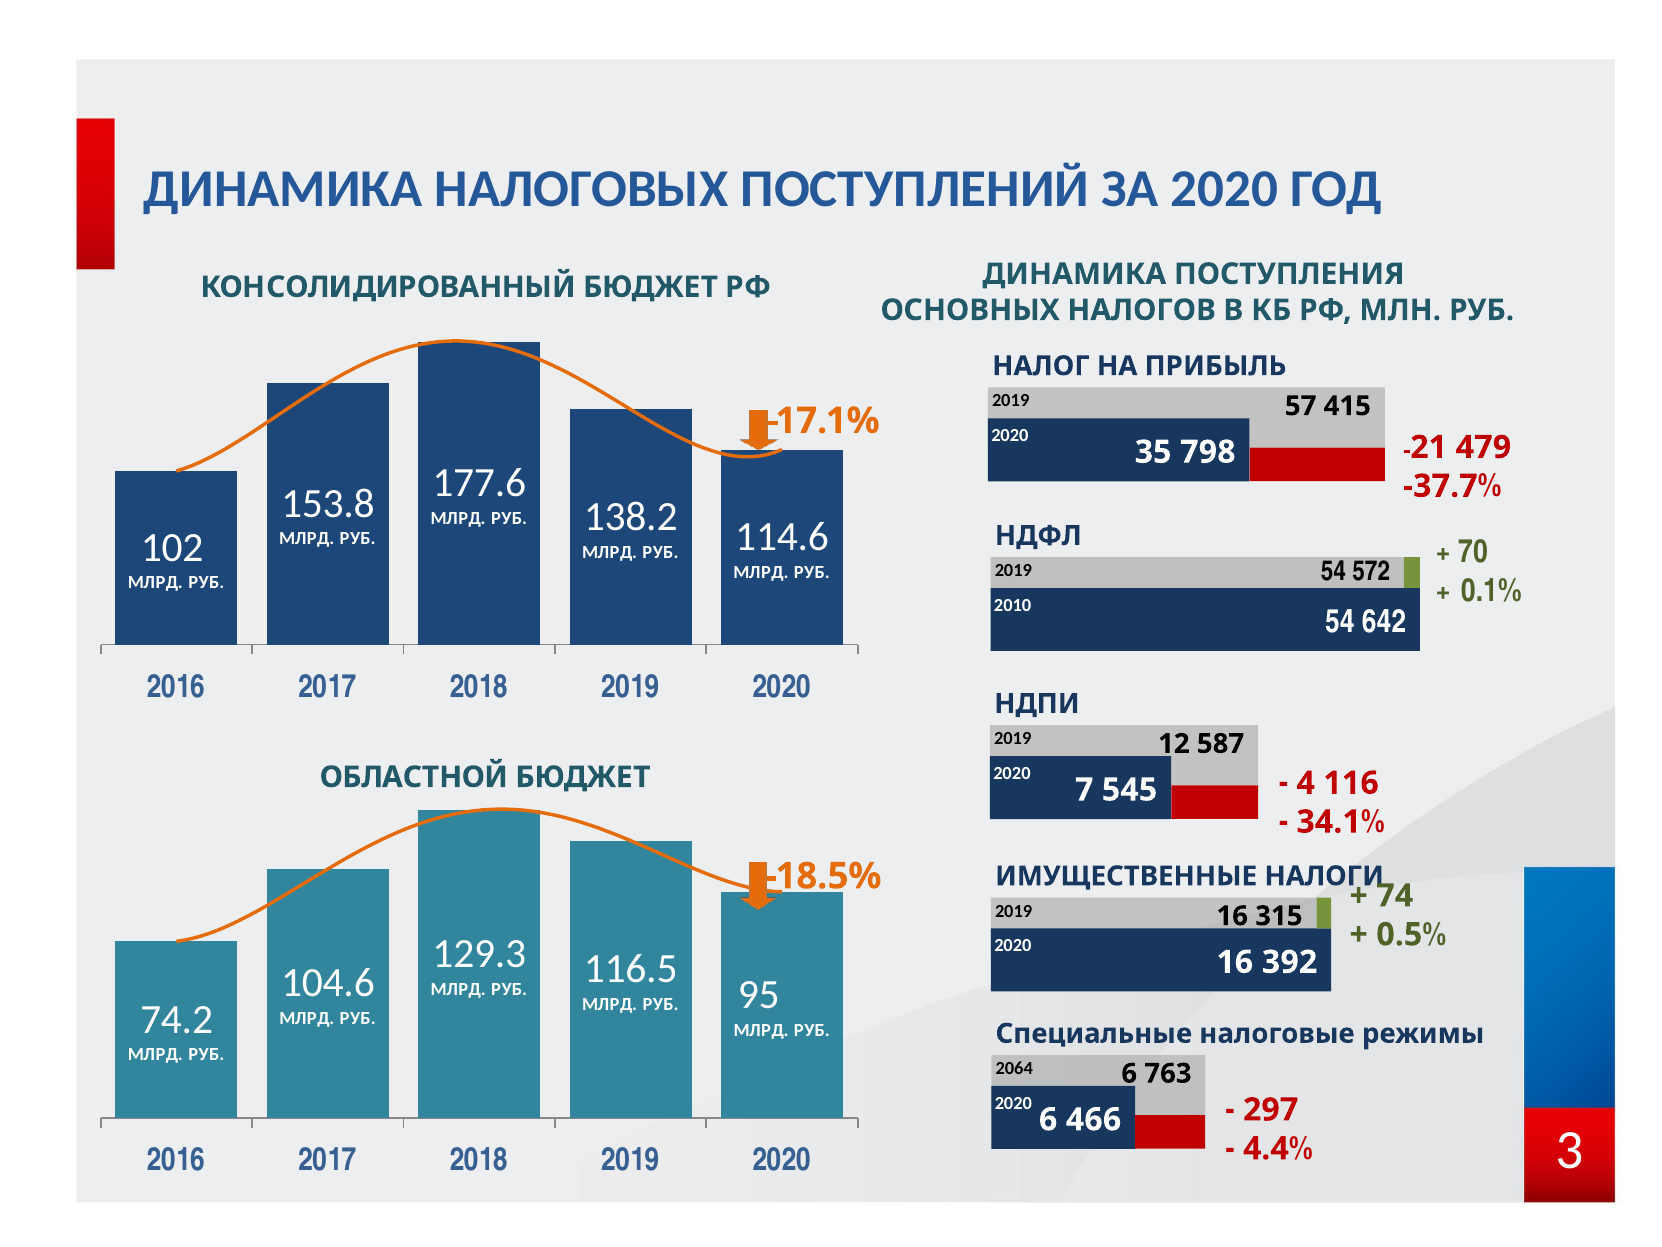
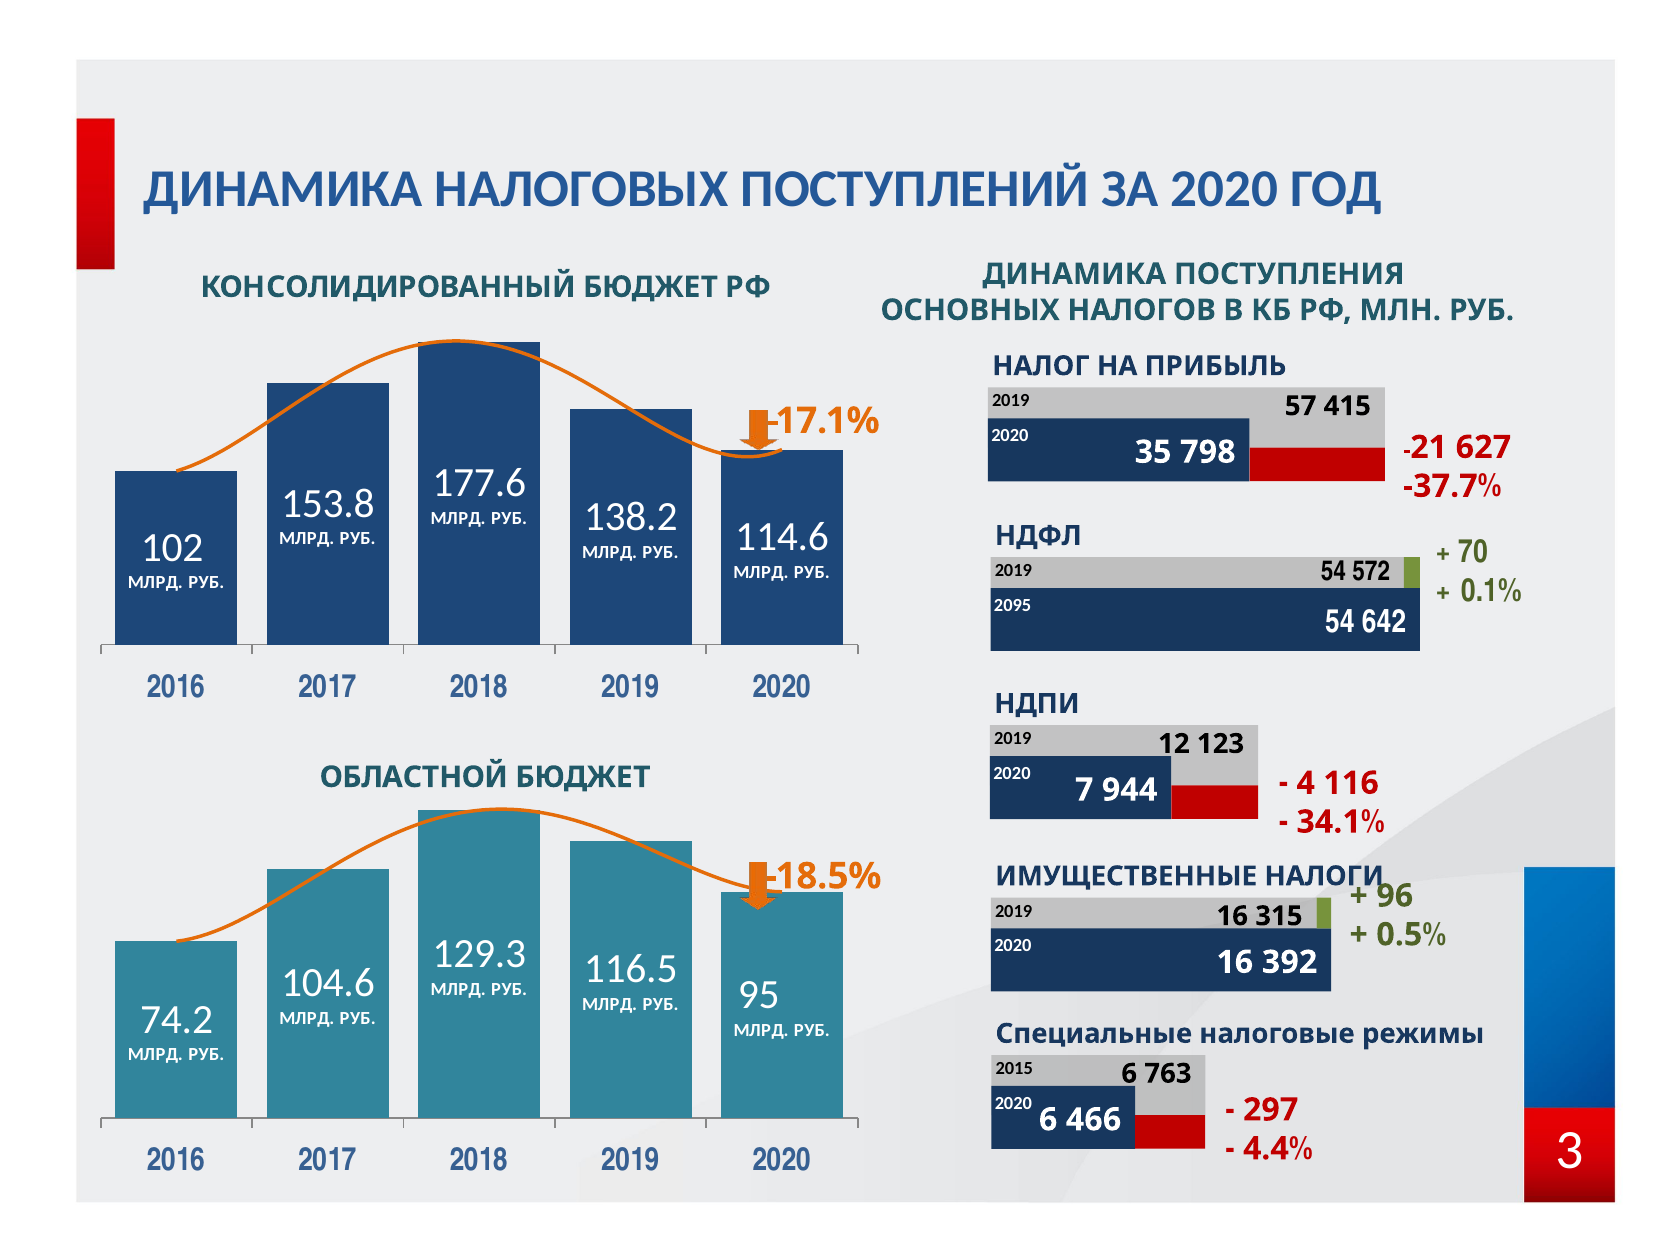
479: 479 -> 627 (1483, 447)
2010: 2010 -> 2095 (1013, 605)
587: 587 -> 123 (1221, 743)
545: 545 -> 944 (1130, 790)
74: 74 -> 96 (1395, 895)
2064: 2064 -> 2015 (1014, 1068)
